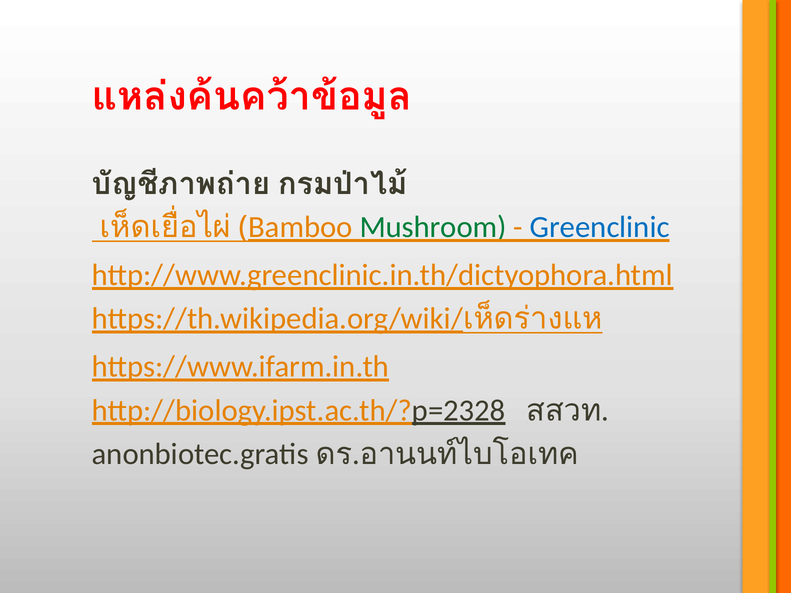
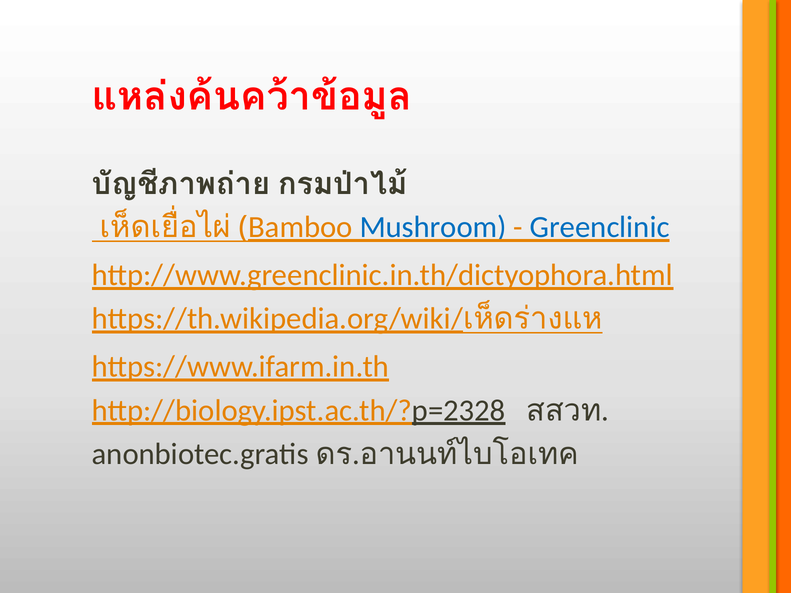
Mushroom colour: green -> blue (433, 227)
